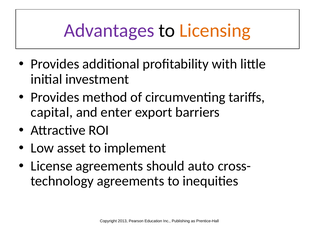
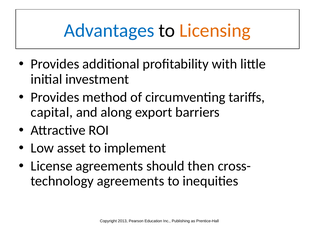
Advantages colour: purple -> blue (109, 30)
enter: enter -> along (116, 112)
auto: auto -> then (201, 166)
